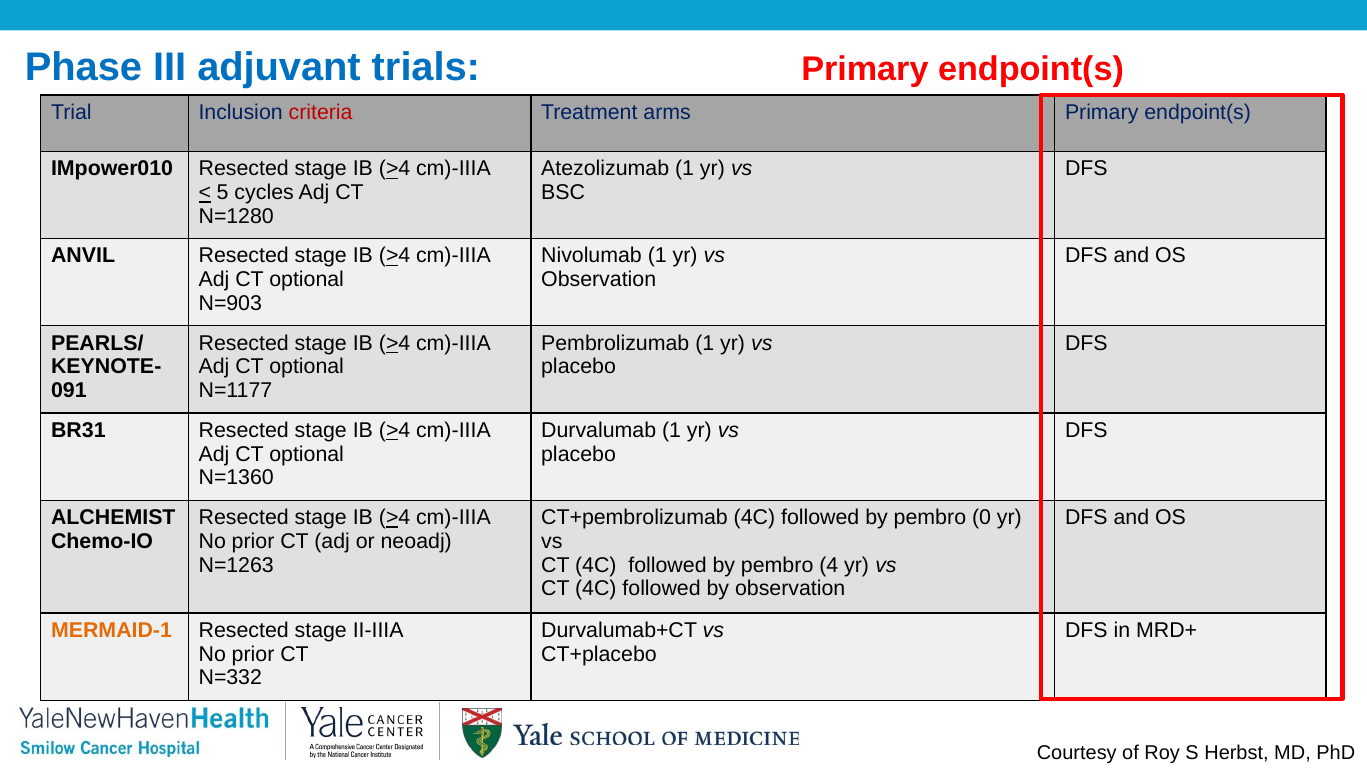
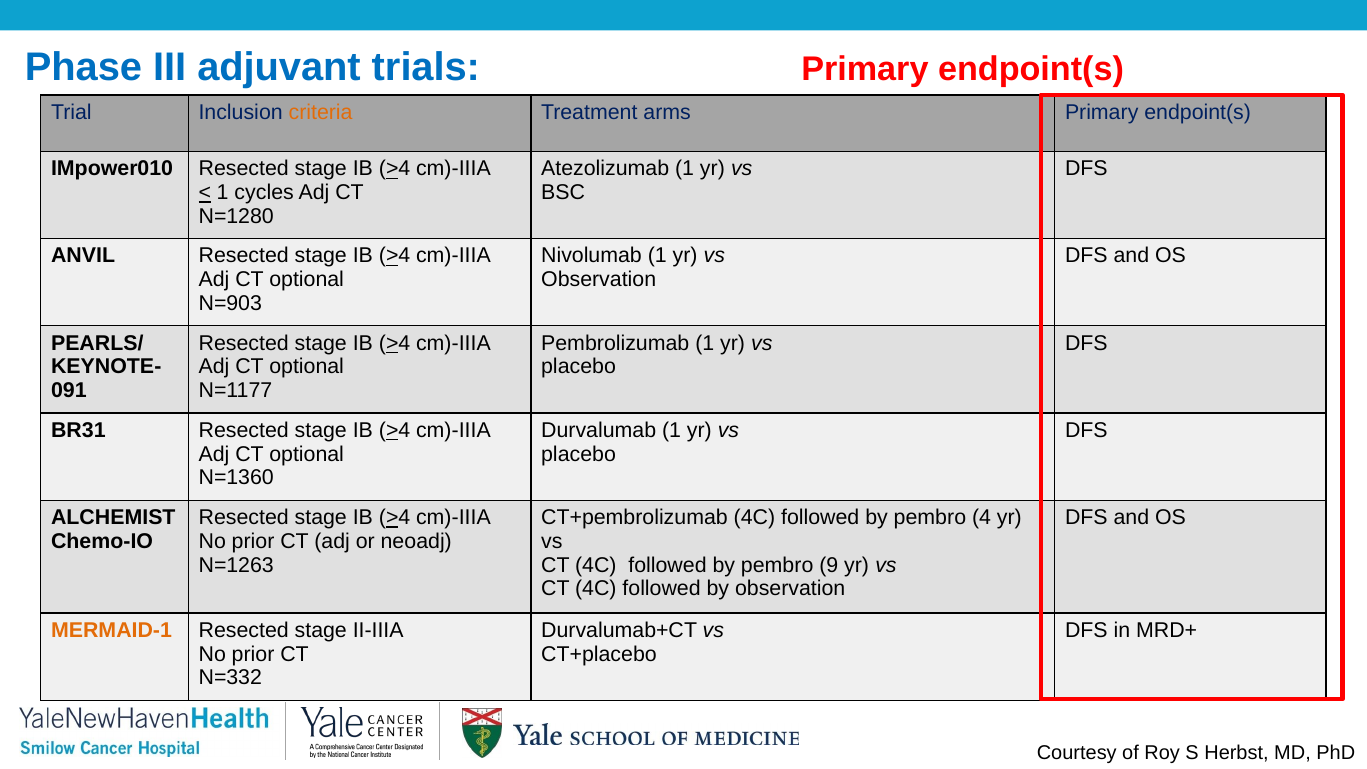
criteria colour: red -> orange (321, 112)
5: 5 -> 1 (223, 192)
0: 0 -> 4 (981, 517)
4: 4 -> 9 (829, 565)
